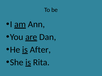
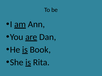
After: After -> Book (40, 50)
